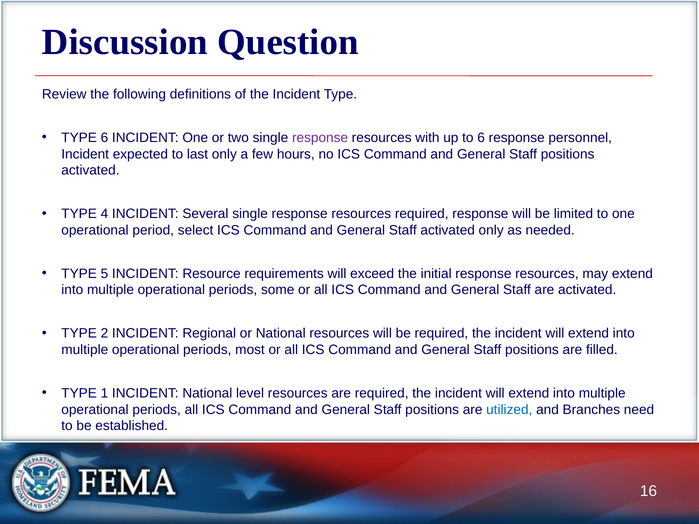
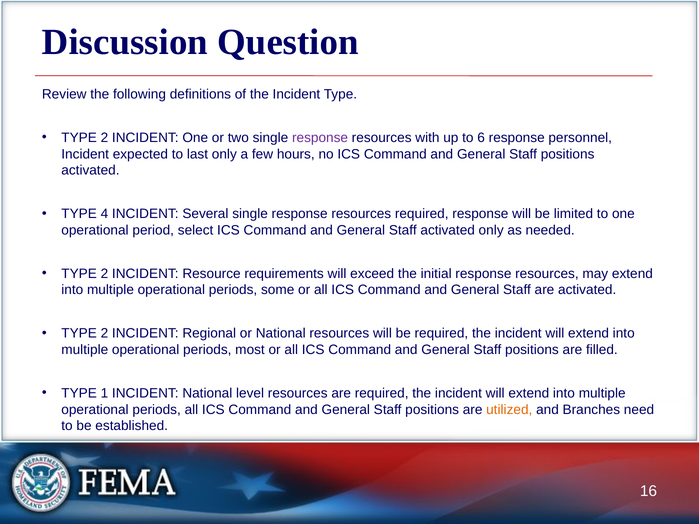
6: 6 -> 2 (104, 138)
5: 5 -> 2 (104, 274)
utilized colour: blue -> orange (509, 410)
